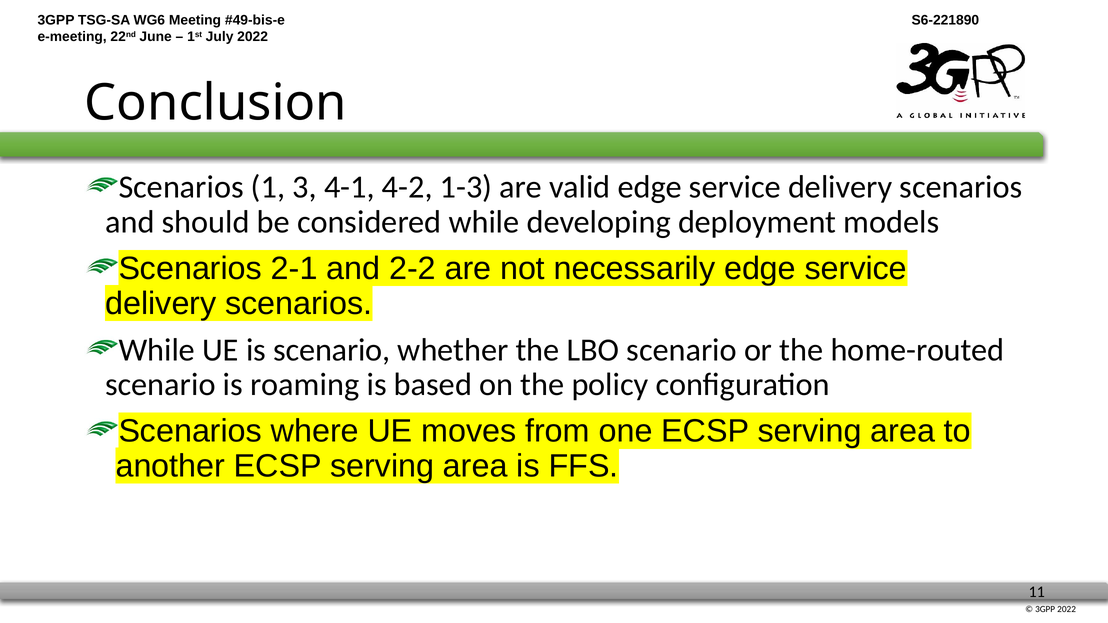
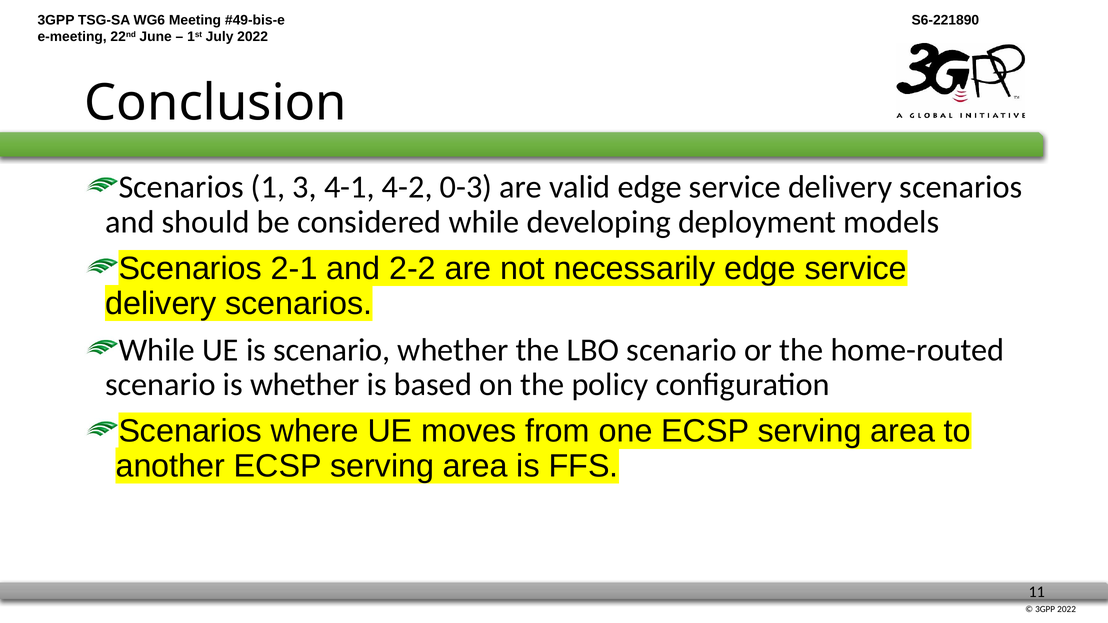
1-3: 1-3 -> 0-3 (466, 187)
is roaming: roaming -> whether (305, 385)
